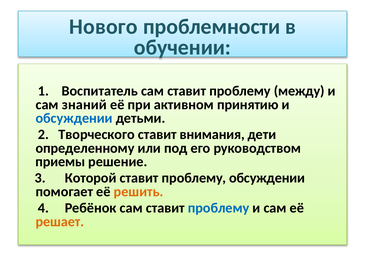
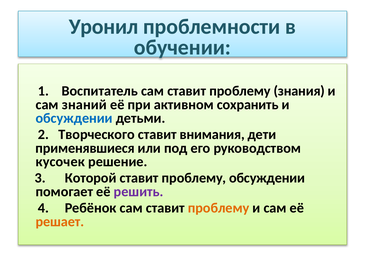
Нового: Нового -> Уронил (104, 27)
между: между -> знания (299, 91)
принятию: принятию -> сохранить (248, 105)
определенному: определенному -> применявшиеся (85, 148)
приемы: приемы -> кусочек (60, 162)
решить colour: orange -> purple (139, 192)
проблему colour: blue -> orange (219, 208)
